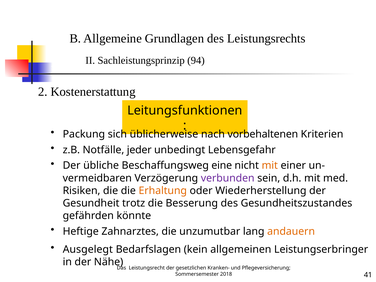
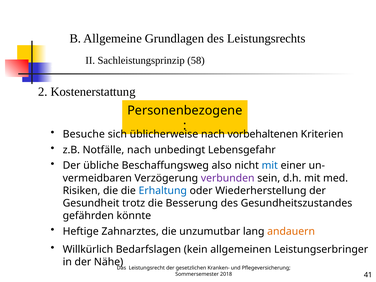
94: 94 -> 58 (196, 60)
Leitungsfunktionen: Leitungsfunktionen -> Personenbezogene (185, 110)
Packung: Packung -> Besuche (84, 134)
Notfälle jeder: jeder -> nach (139, 150)
eine: eine -> also (222, 166)
mit colour: orange -> blue (270, 166)
Erhaltung colour: orange -> blue (163, 191)
Ausgelegt: Ausgelegt -> Willkürlich (88, 249)
